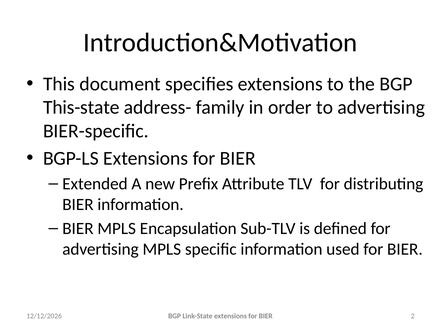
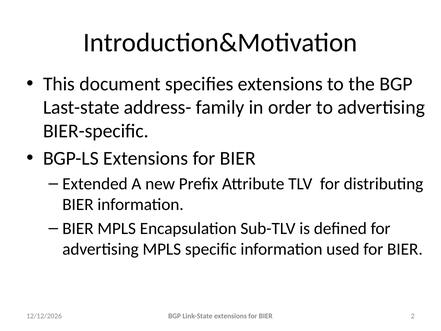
This-state: This-state -> Last-state (81, 107)
